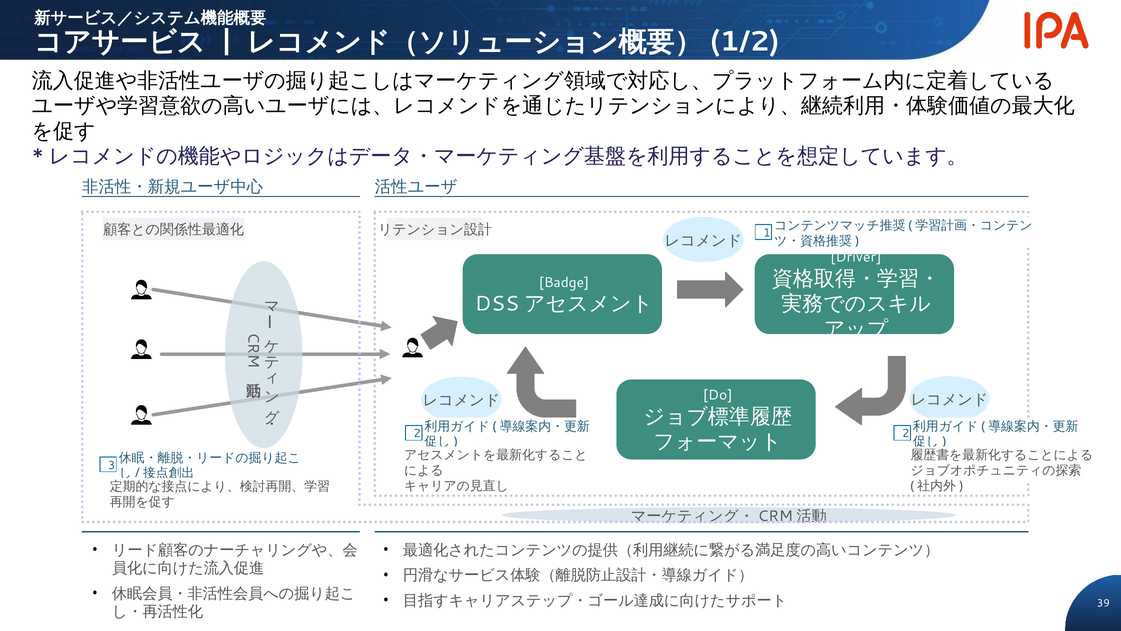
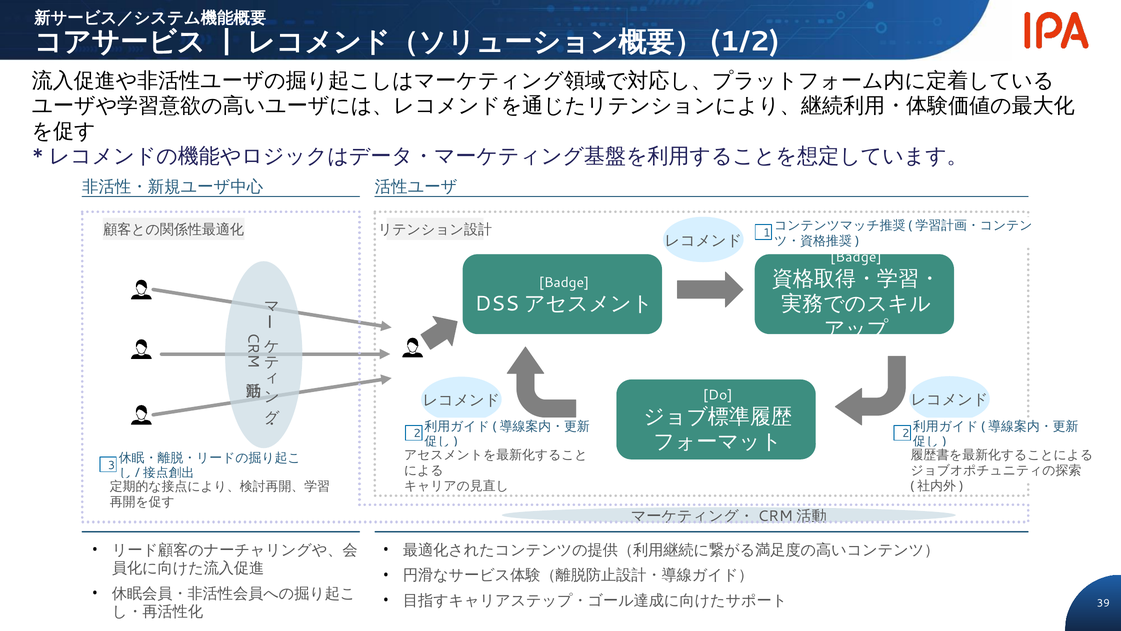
Driver: Driver -> Badge (856, 257)
